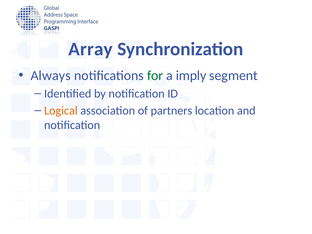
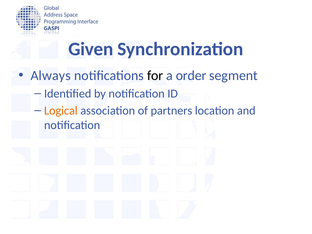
Array: Array -> Given (91, 49)
for colour: green -> black (155, 76)
imply: imply -> order (191, 76)
